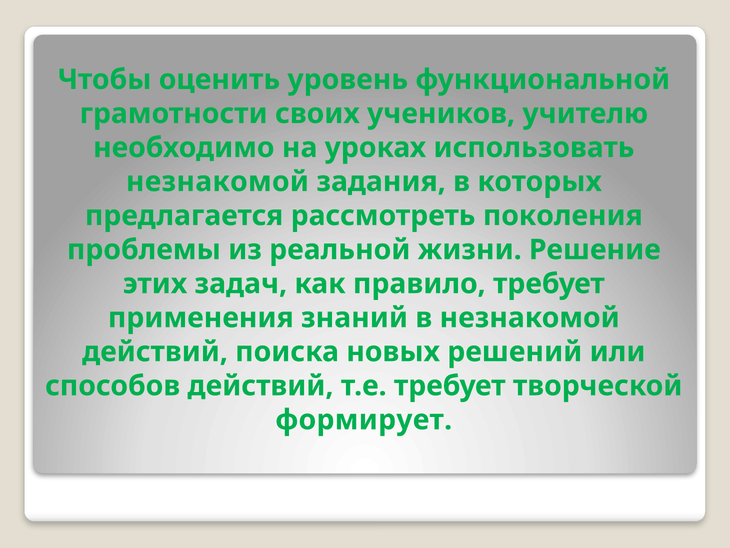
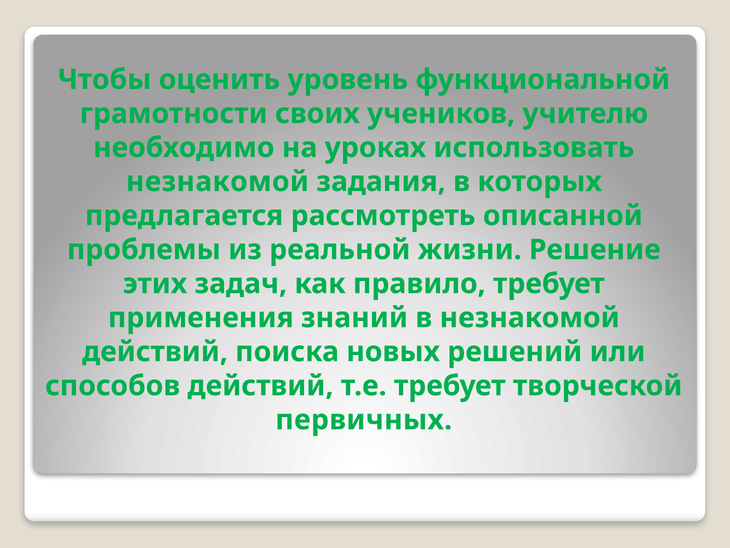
поколения: поколения -> описанной (563, 216)
формирует: формирует -> первичных (364, 420)
